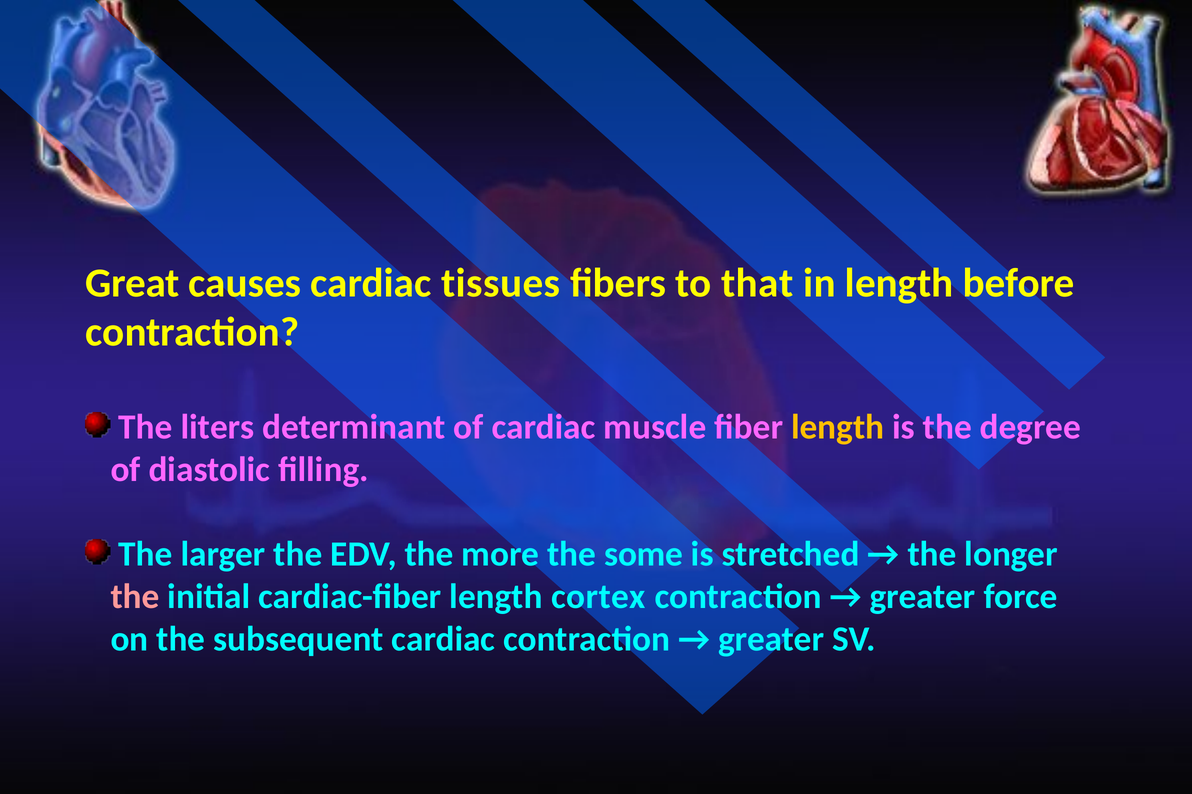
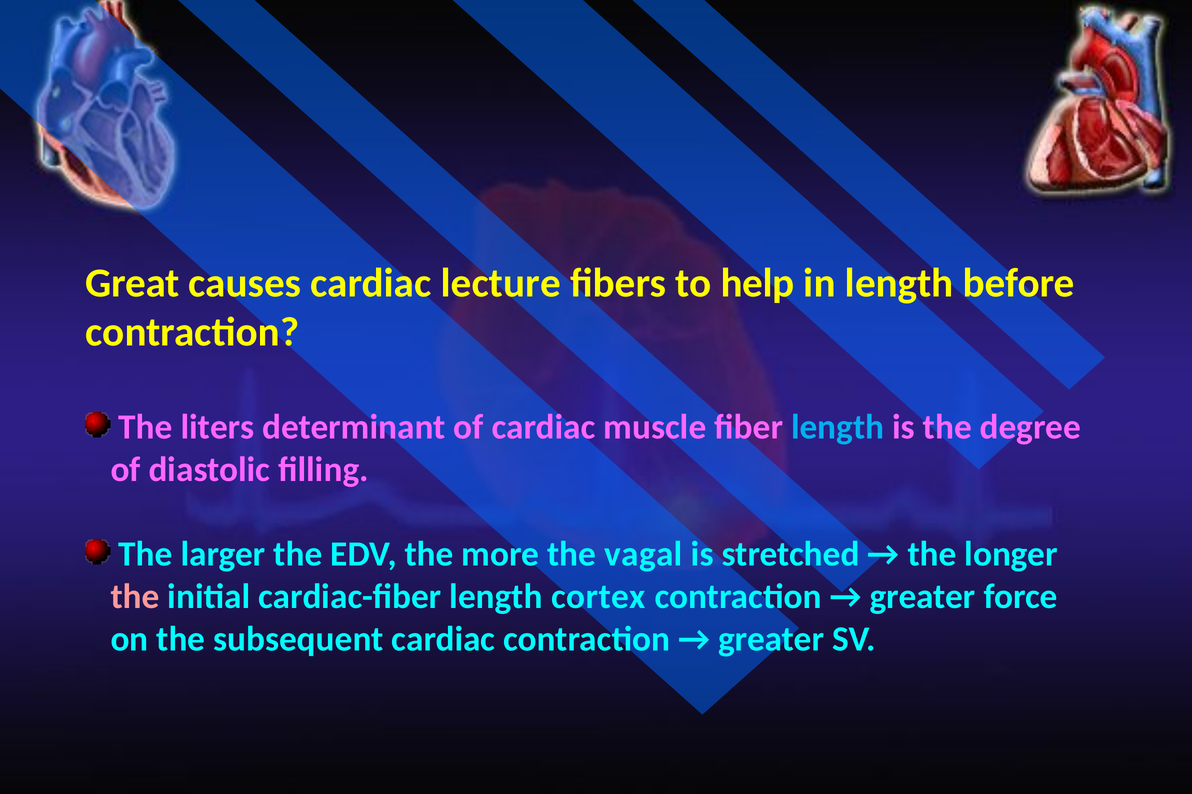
tissues: tissues -> lecture (501, 283)
that: that -> help (758, 283)
length colour: yellow -> light blue (838, 428)
some: some -> vagal (643, 555)
